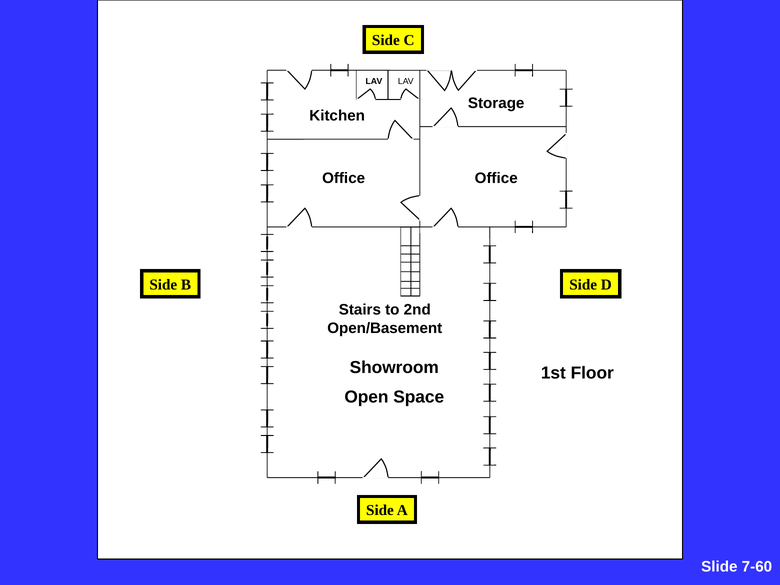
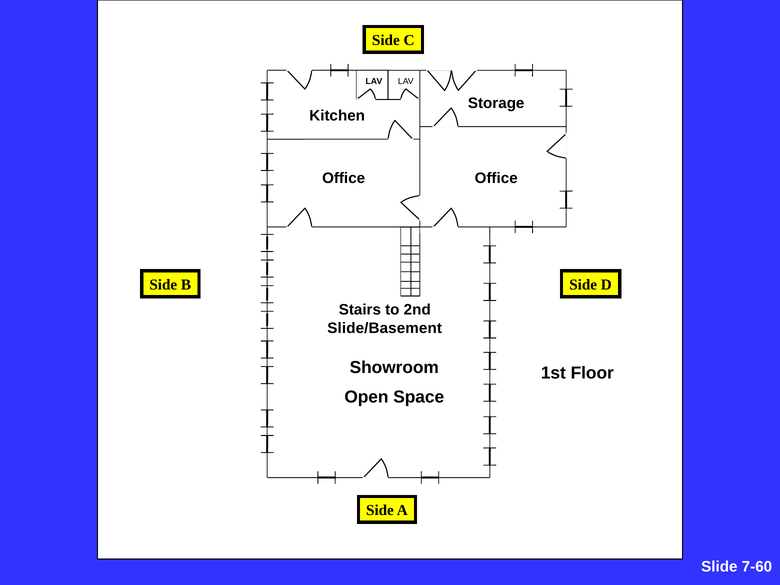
Open/Basement: Open/Basement -> Slide/Basement (385, 328)
